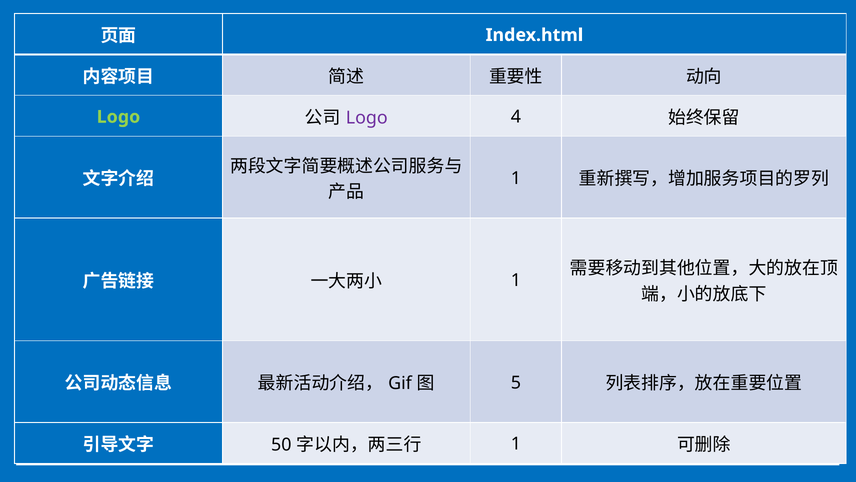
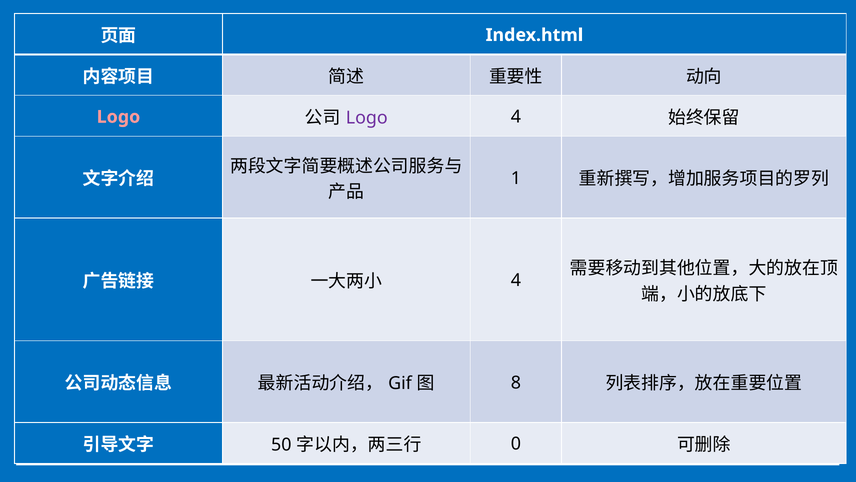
Logo colour: light green -> pink (118, 117)
1: 1 -> 4 (516, 280)
5: 5 -> 8 (516, 382)
1: 1 -> 0 (516, 444)
